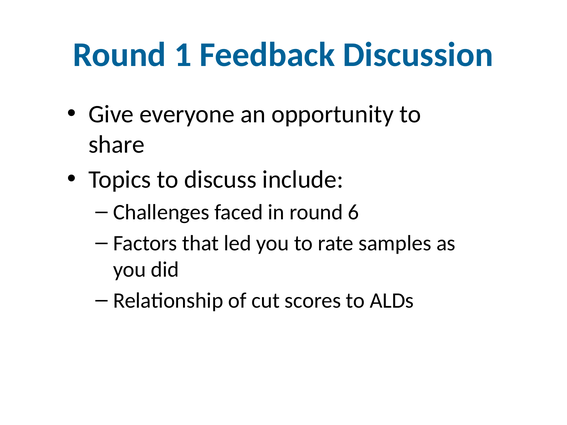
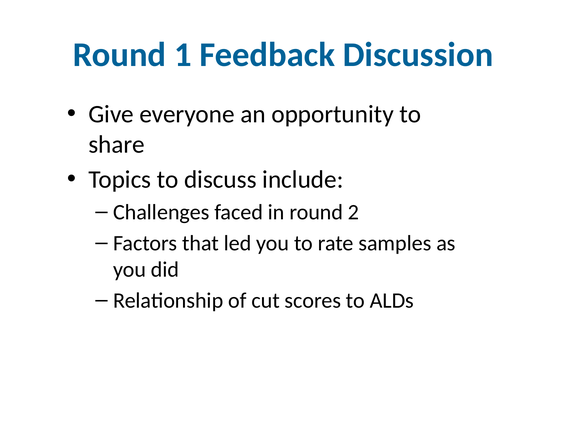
6: 6 -> 2 (354, 212)
